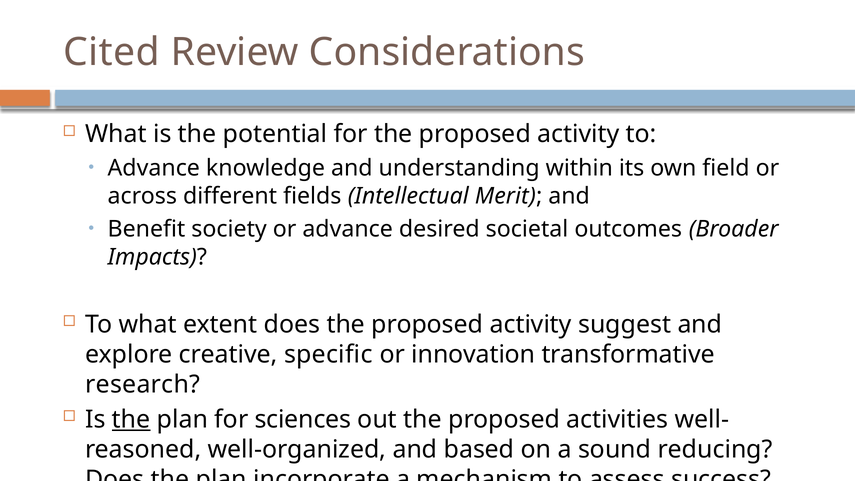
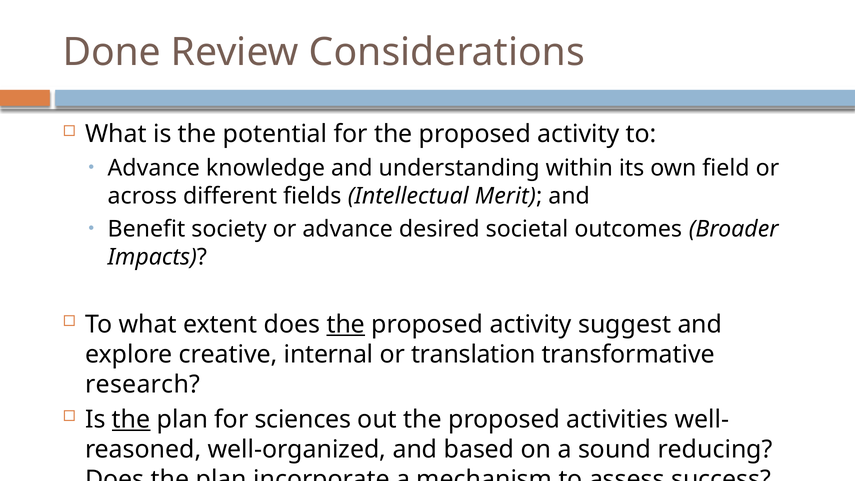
Cited: Cited -> Done (112, 52)
the underline: none -> present (346, 324)
specific: specific -> internal (329, 354)
innovation: innovation -> translation (473, 354)
